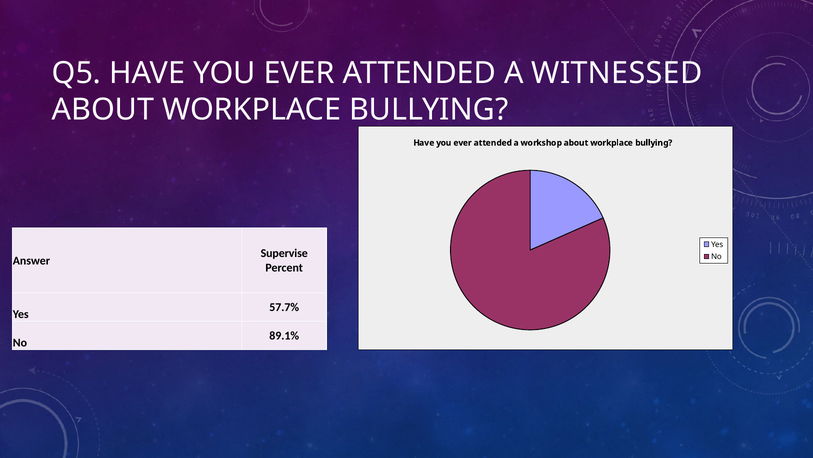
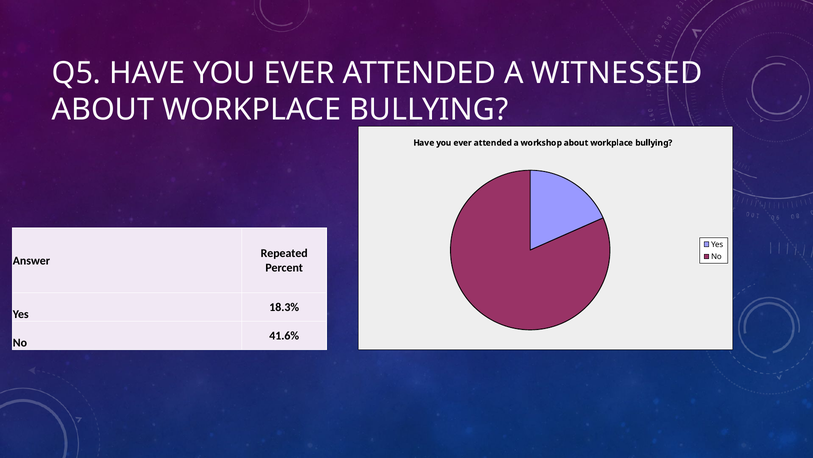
Supervise: Supervise -> Repeated (284, 253)
57.7%: 57.7% -> 18.3% (284, 307)
89.1%: 89.1% -> 41.6% (284, 335)
